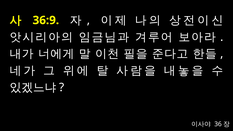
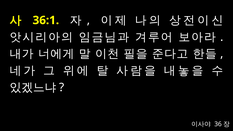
36:9: 36:9 -> 36:1 (46, 20)
